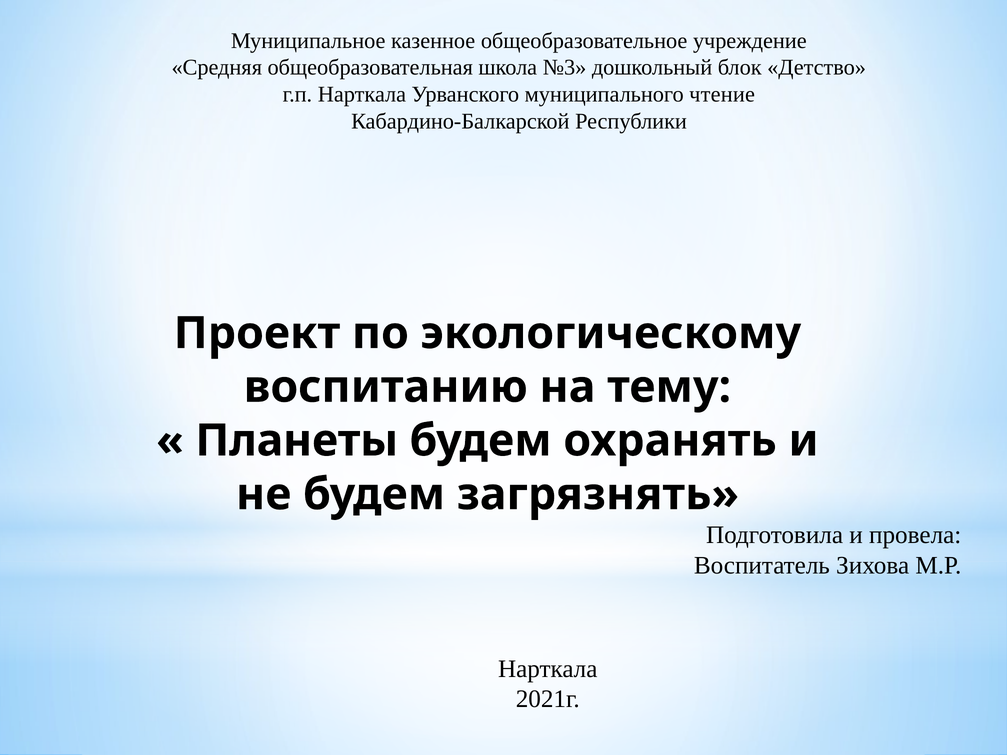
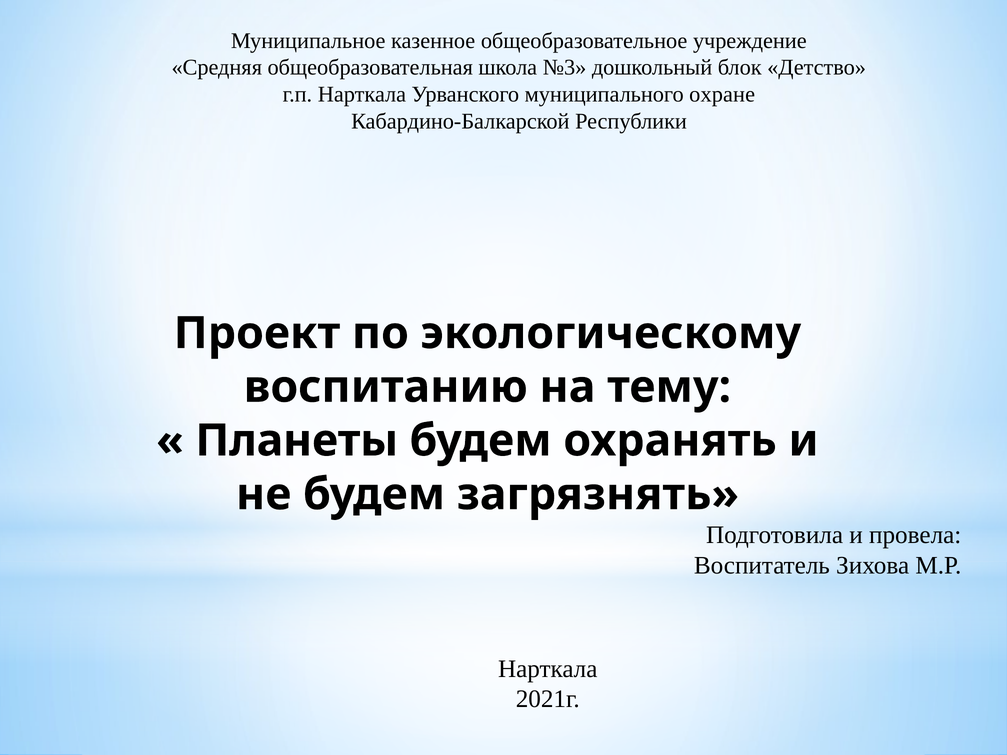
чтение: чтение -> охране (722, 94)
